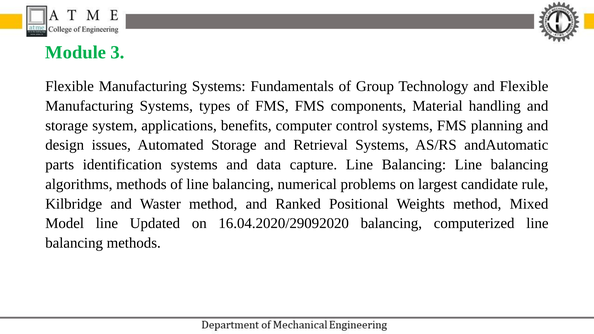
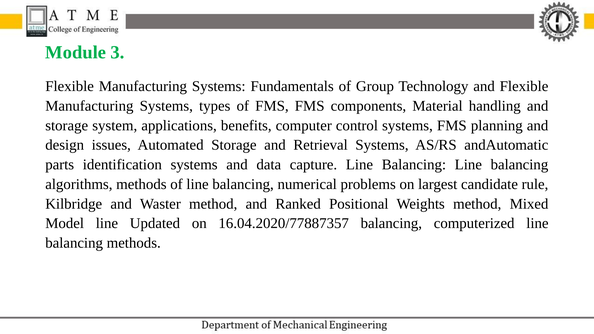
16.04.2020/29092020: 16.04.2020/29092020 -> 16.04.2020/77887357 (284, 223)
